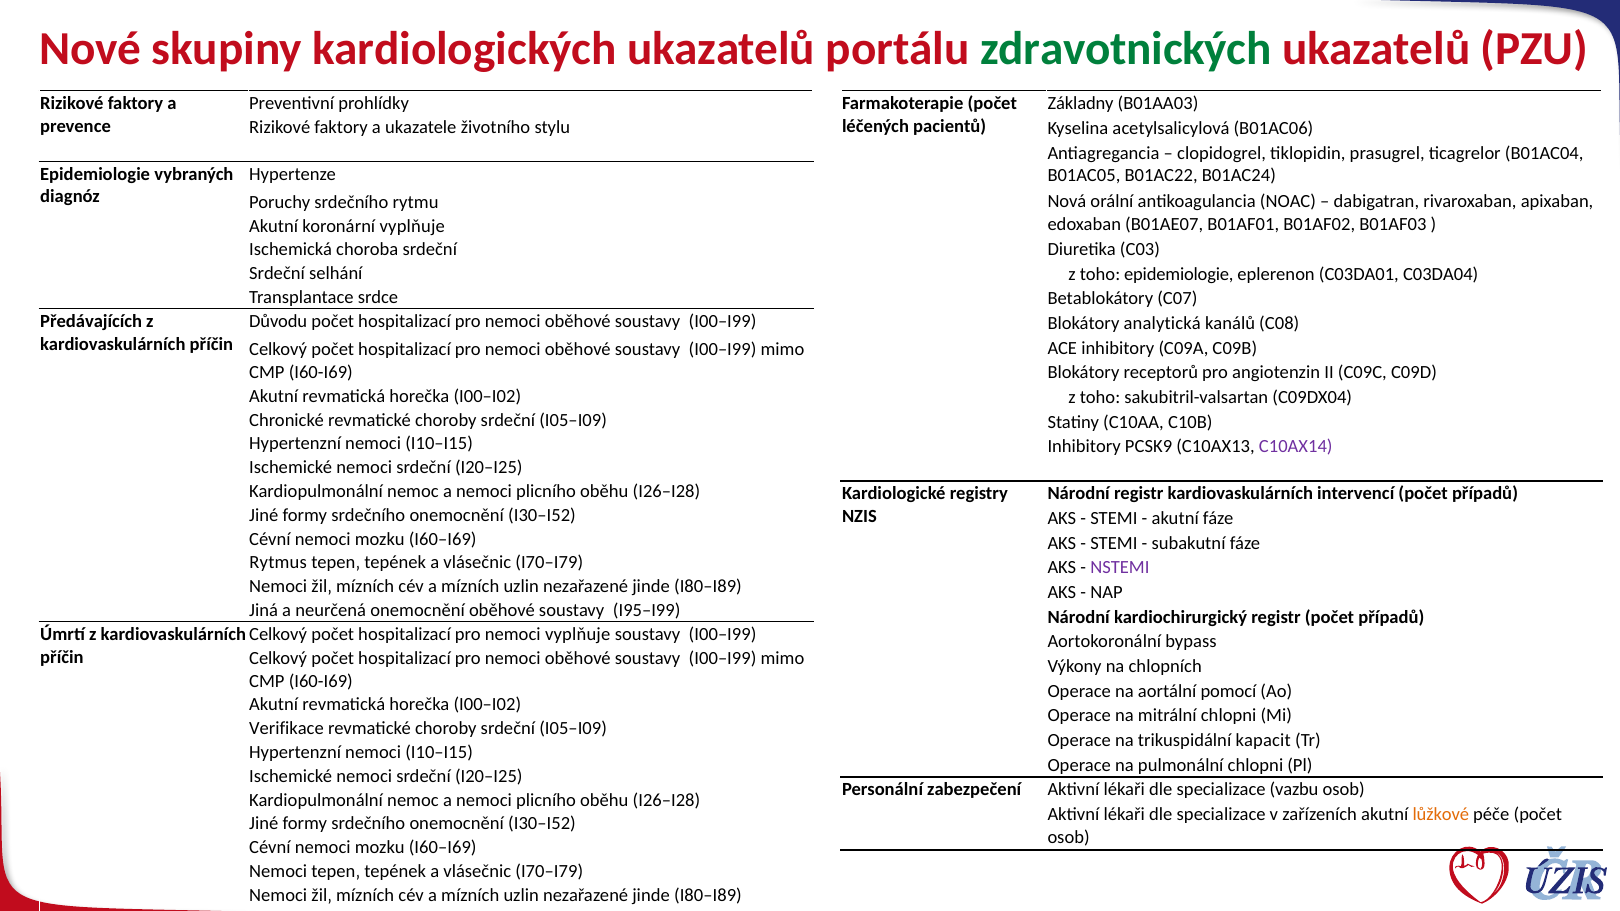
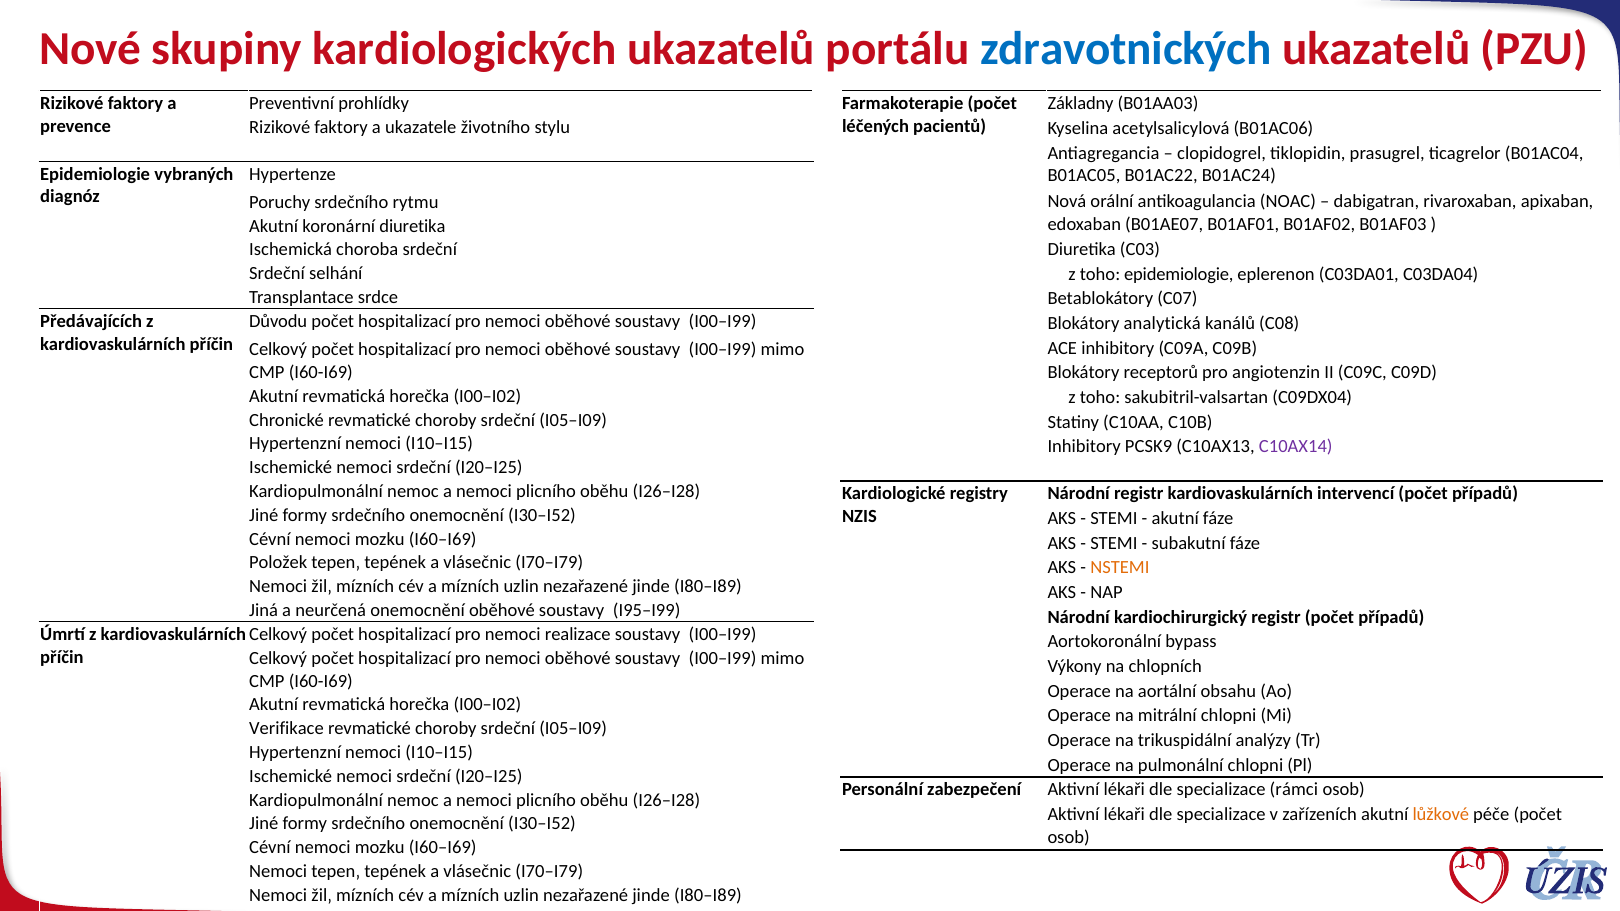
zdravotnických colour: green -> blue (1126, 49)
koronární vyplňuje: vyplňuje -> diuretika (412, 226)
Rytmus: Rytmus -> Položek (278, 563)
NSTEMI colour: purple -> orange (1120, 568)
nemoci vyplňuje: vyplňuje -> realizace (578, 634)
pomocí: pomocí -> obsahu (1228, 691)
kapacit: kapacit -> analýzy (1263, 741)
vazbu: vazbu -> rámci (1294, 790)
